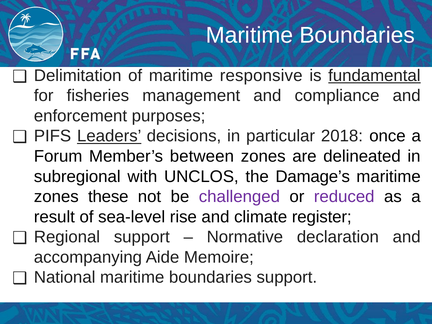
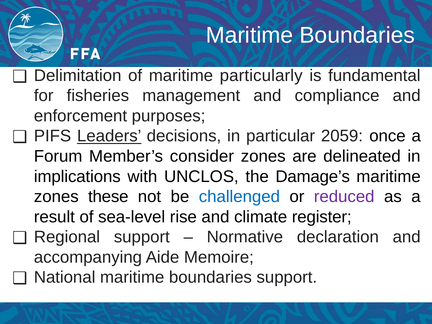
responsive: responsive -> particularly (261, 76)
fundamental underline: present -> none (374, 76)
2018: 2018 -> 2059 (342, 136)
between: between -> consider (202, 156)
subregional: subregional -> implications (77, 176)
challenged colour: purple -> blue (239, 197)
